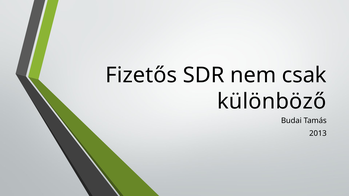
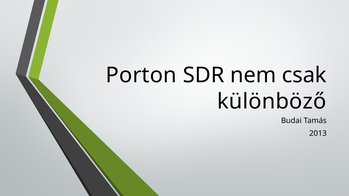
Fizetős: Fizetős -> Porton (141, 75)
